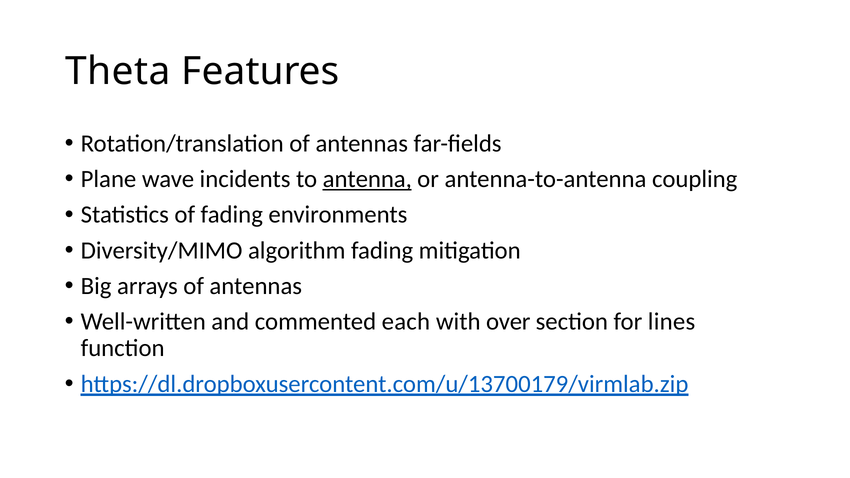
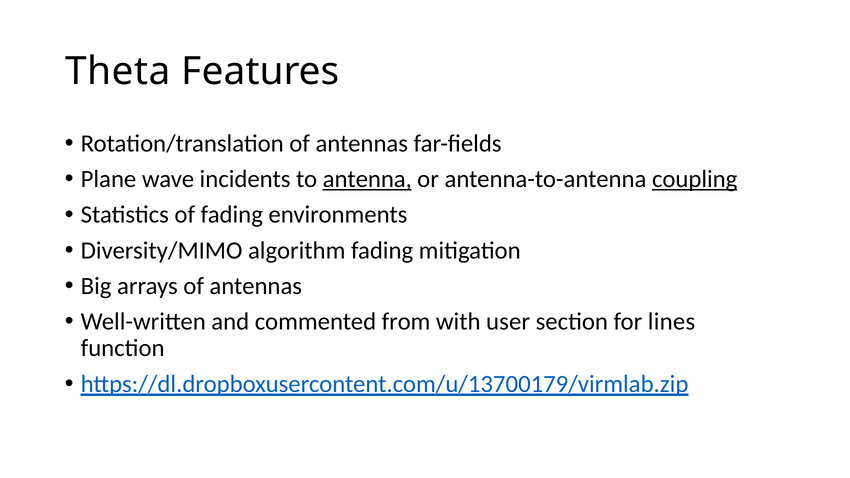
coupling underline: none -> present (695, 179)
each: each -> from (406, 322)
over: over -> user (508, 322)
